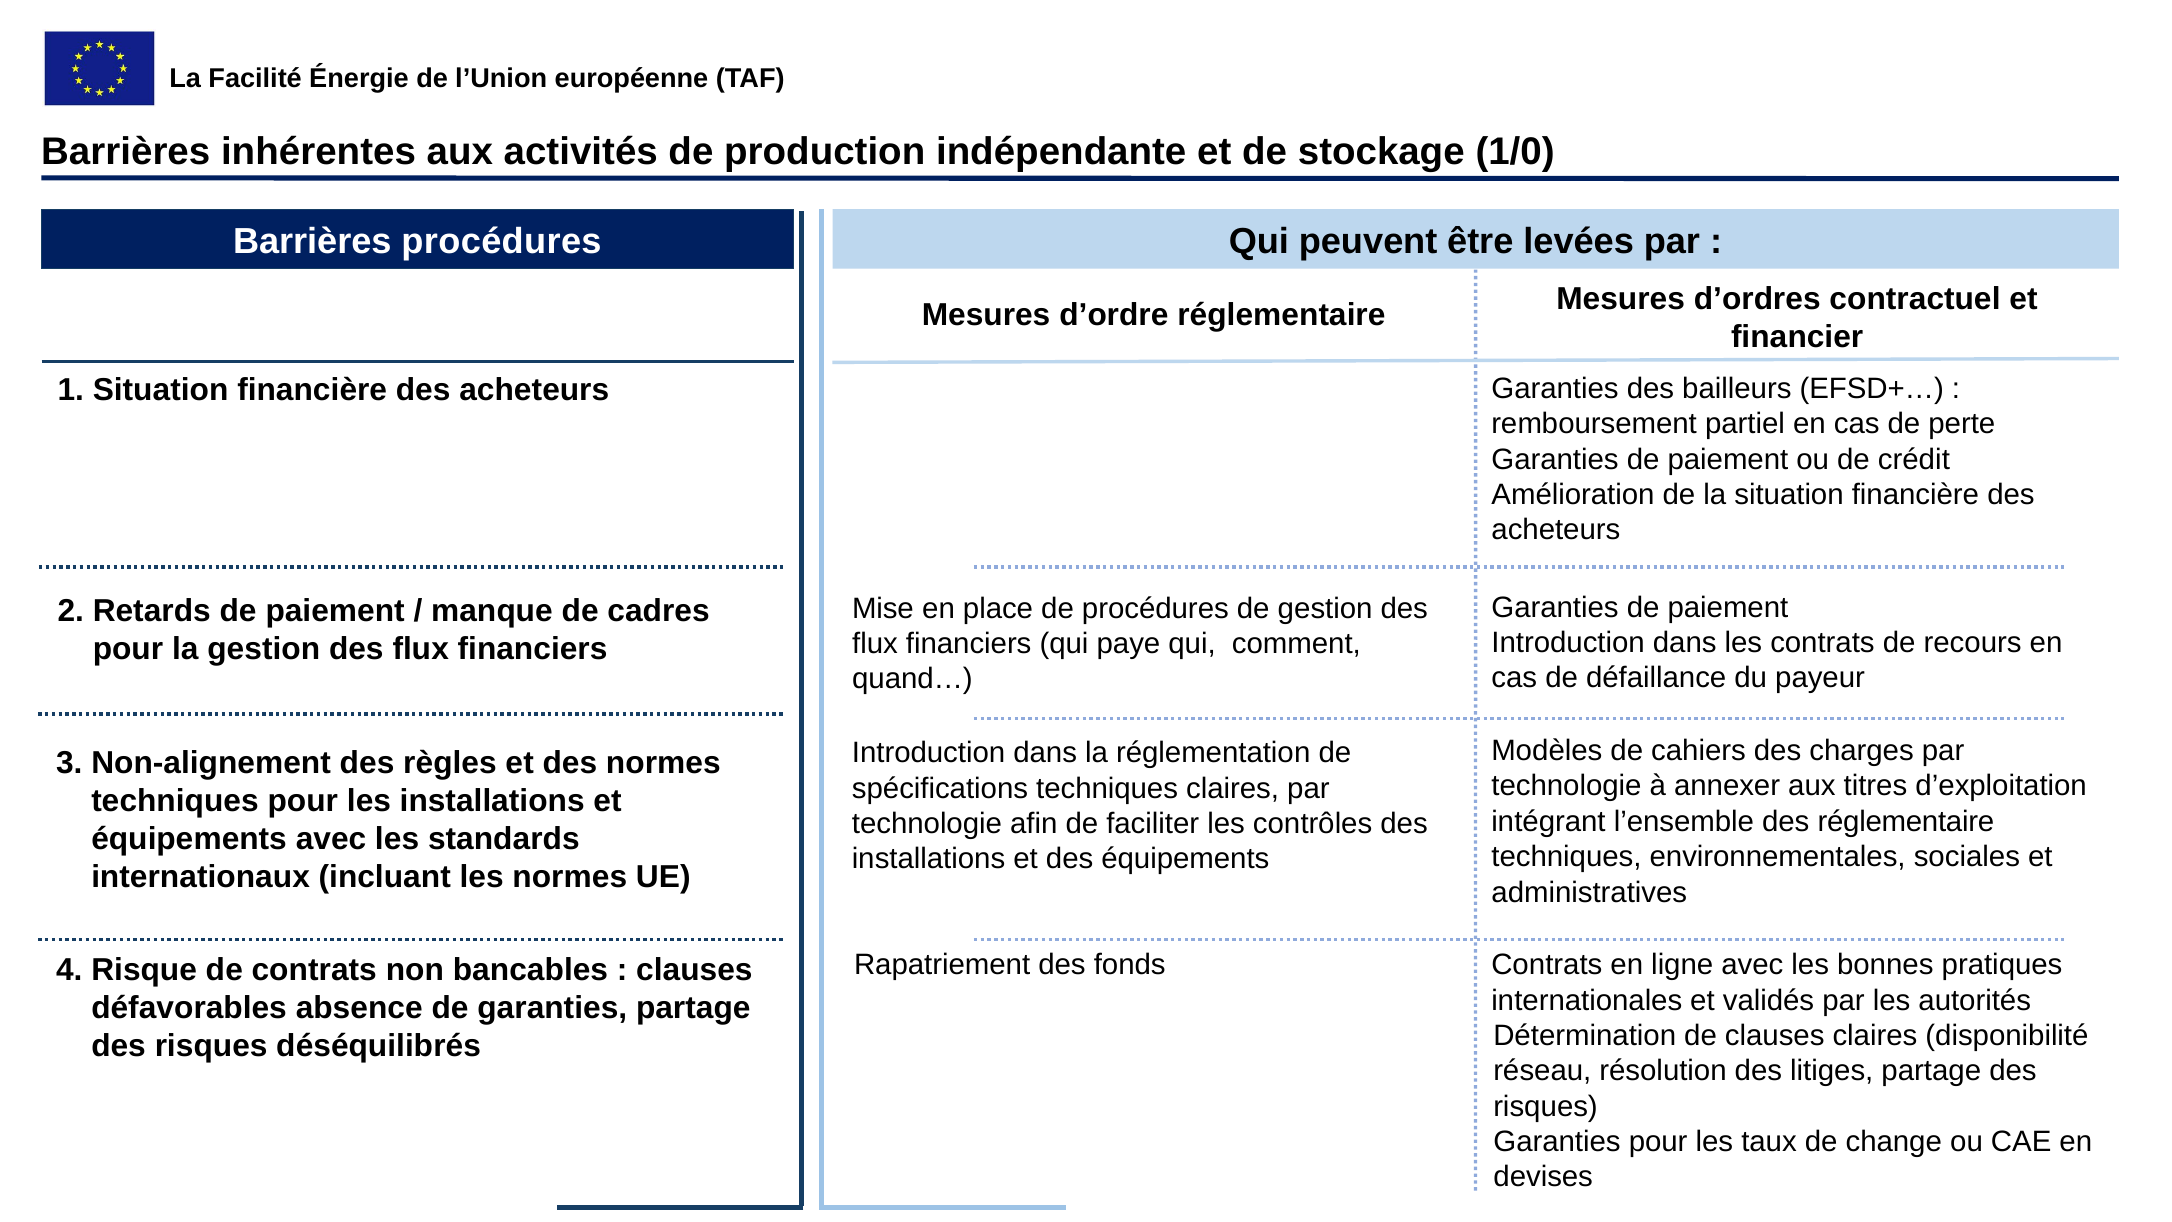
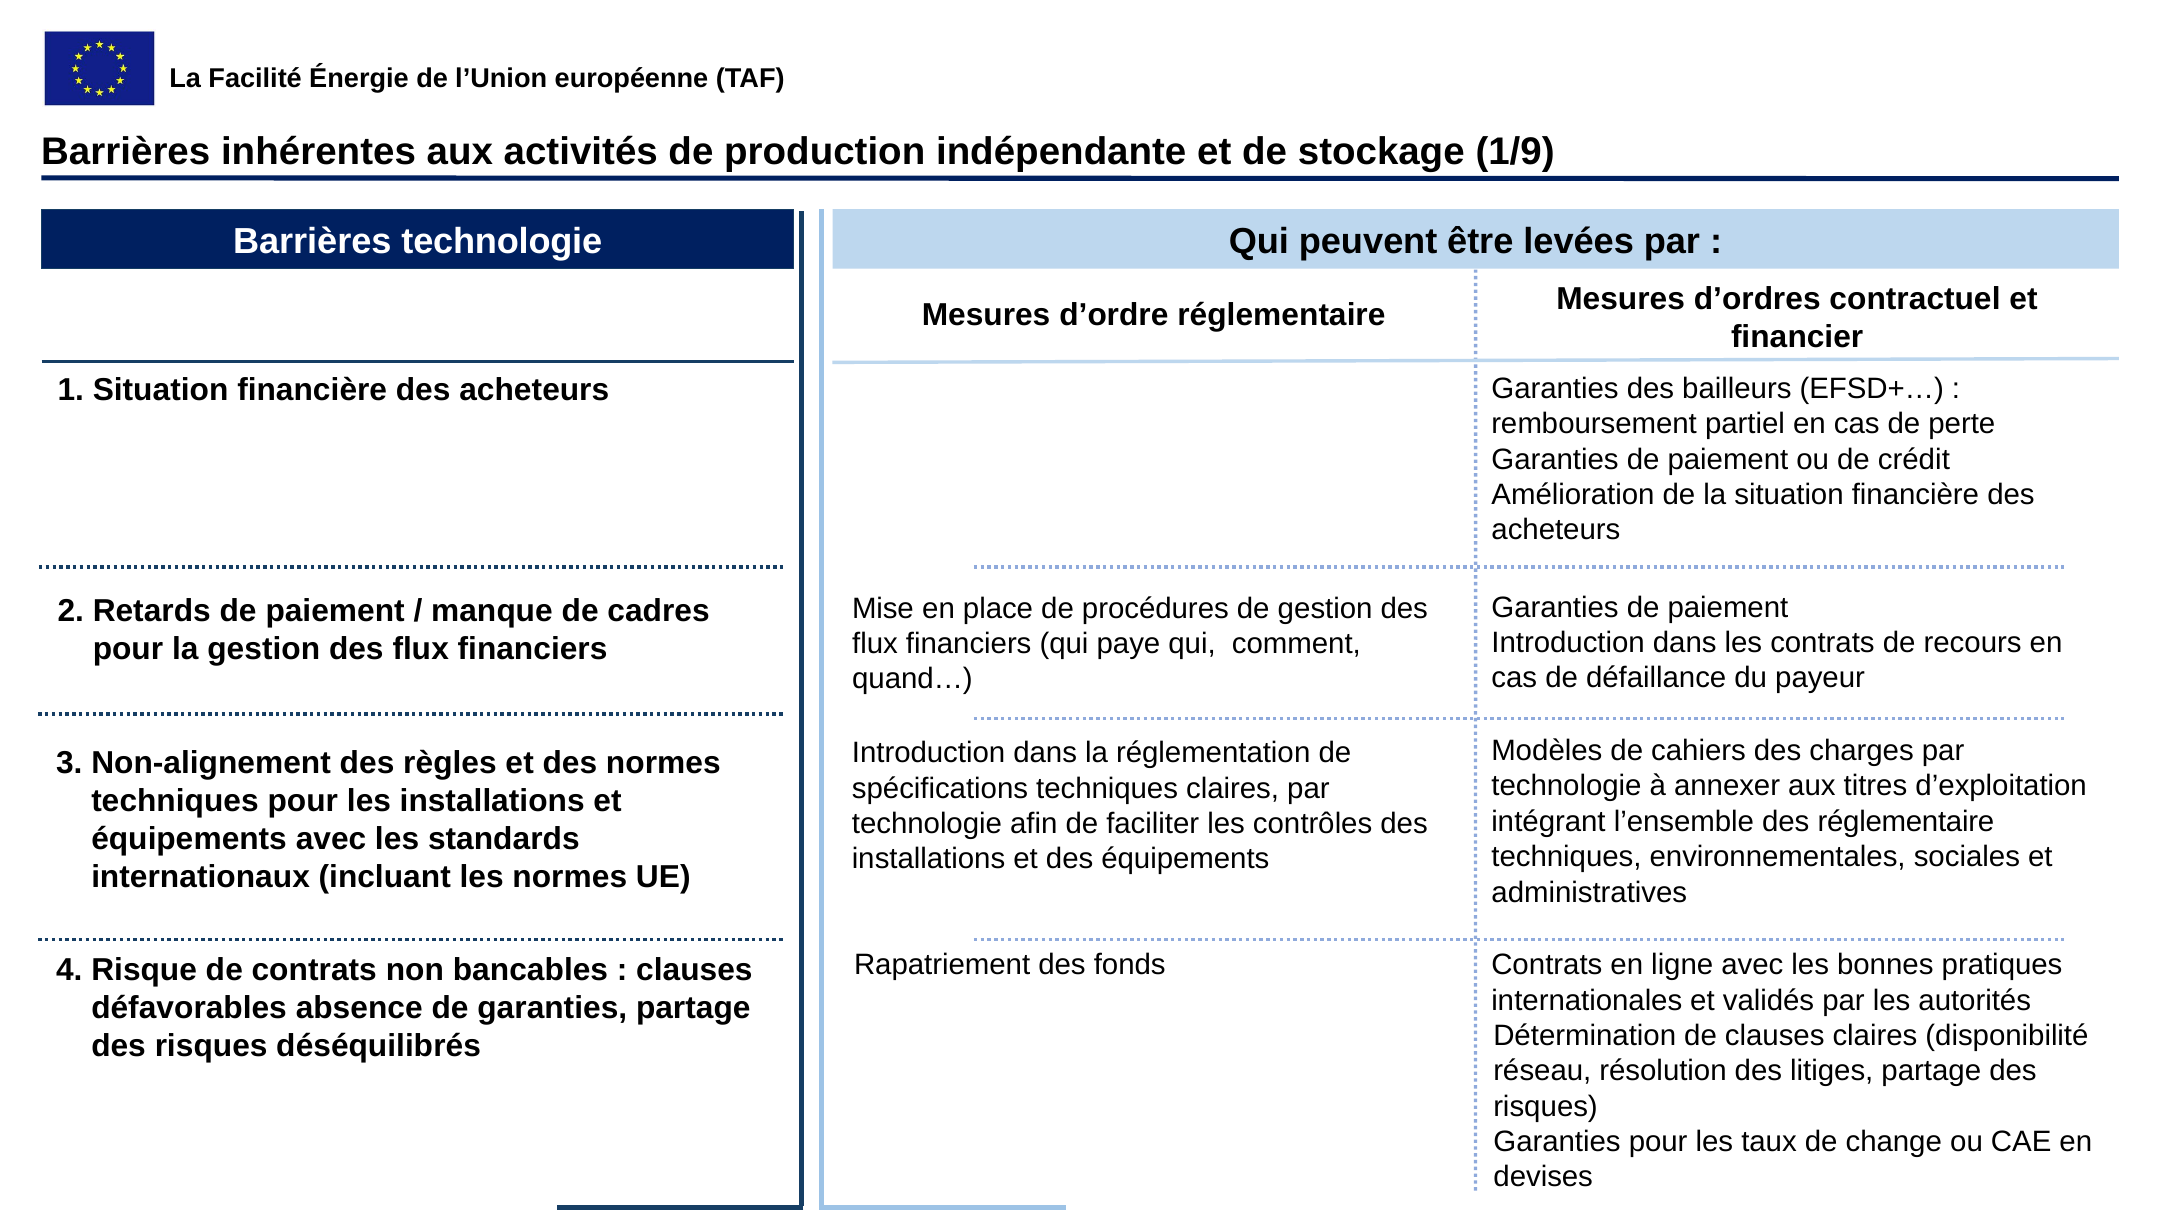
1/0: 1/0 -> 1/9 (1515, 152)
Barrières procédures: procédures -> technologie (502, 241)
